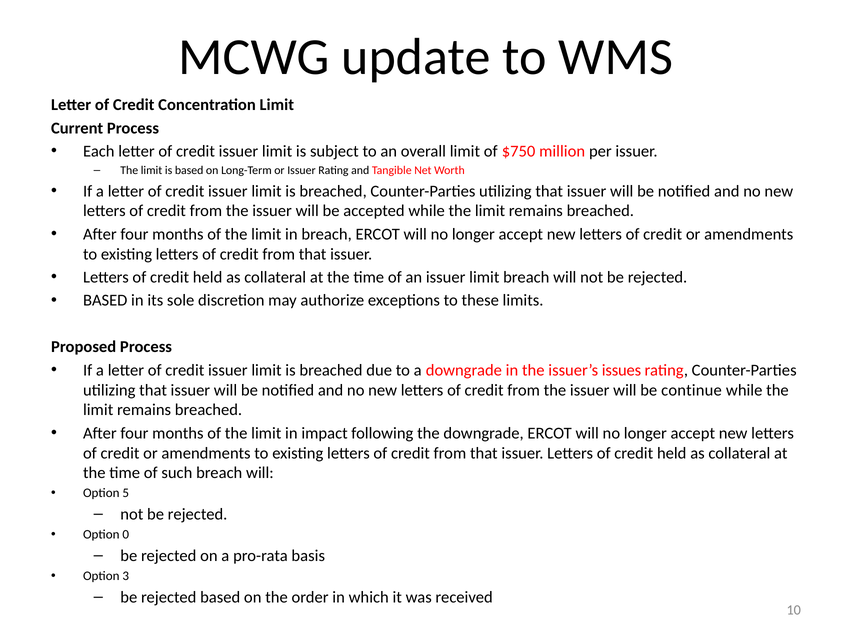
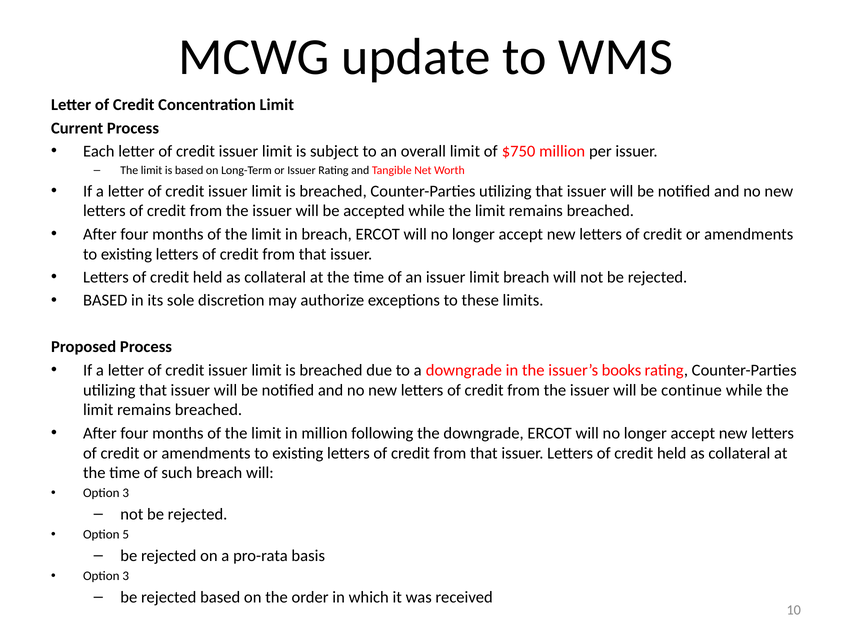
issues: issues -> books (621, 370)
in impact: impact -> million (325, 433)
5: 5 -> 3 (126, 493)
0: 0 -> 5 (126, 535)
